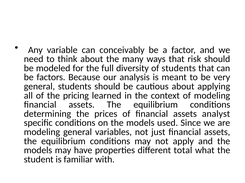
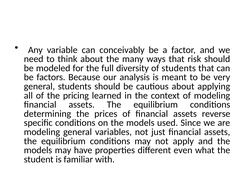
analyst: analyst -> reverse (216, 114)
total: total -> even (183, 151)
